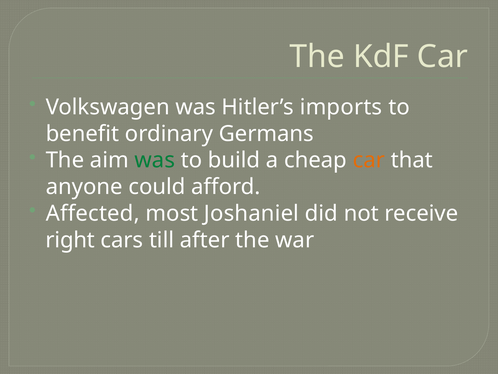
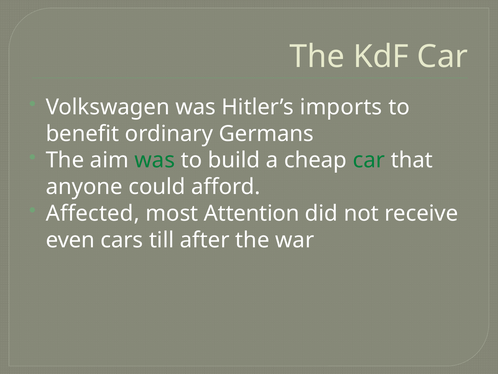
car colour: orange -> green (369, 160)
Joshaniel: Joshaniel -> Attention (252, 213)
right: right -> even (70, 240)
